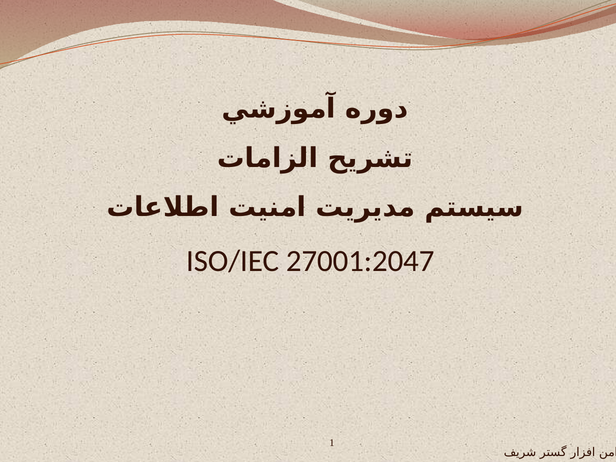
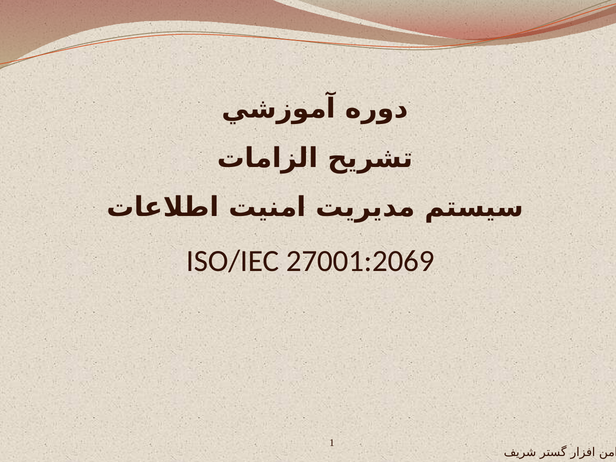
27001:2047: 27001:2047 -> 27001:2069 (360, 261)
